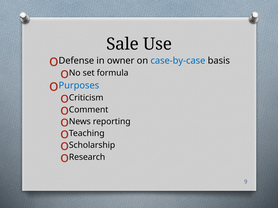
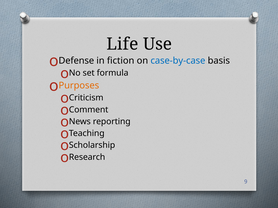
Sale: Sale -> Life (122, 44)
owner: owner -> fiction (121, 61)
Purposes colour: blue -> orange (79, 86)
